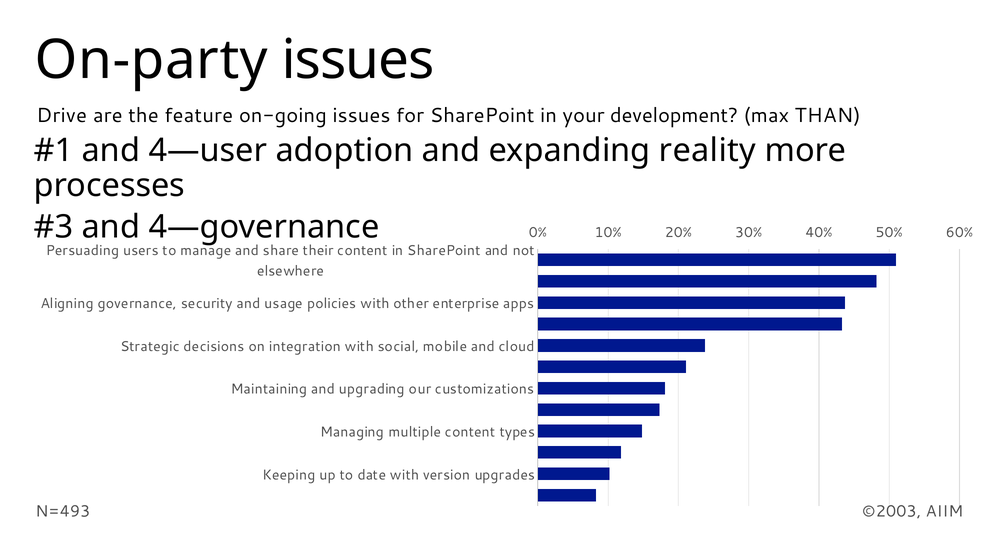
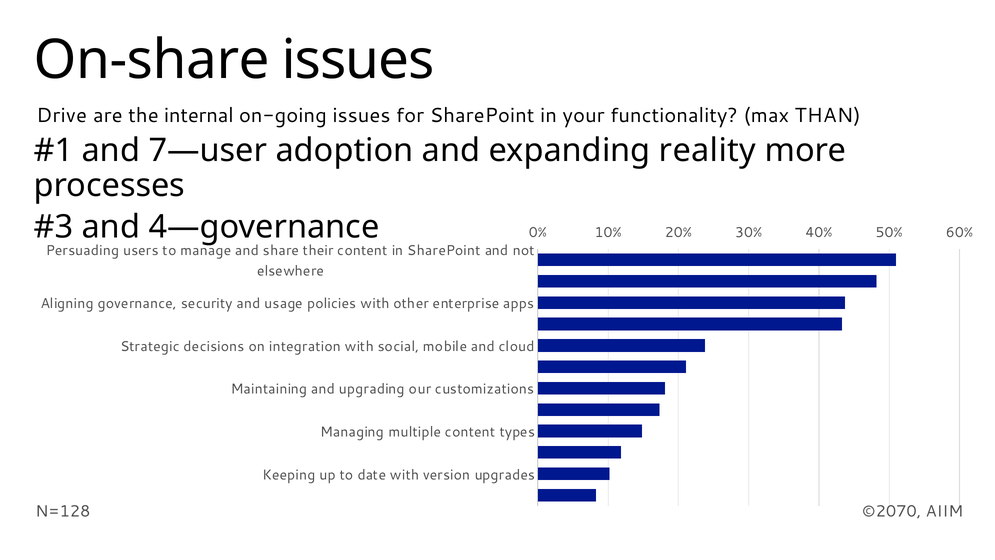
On-party: On-party -> On-share (152, 60)
feature: feature -> internal (199, 115)
development: development -> functionality (674, 115)
4—user: 4—user -> 7—user (208, 150)
N=493: N=493 -> N=128 (63, 511)
©2003: ©2003 -> ©2070 (892, 511)
